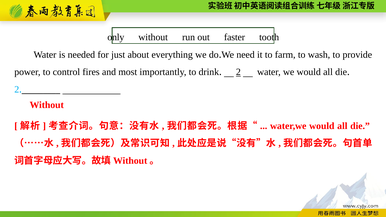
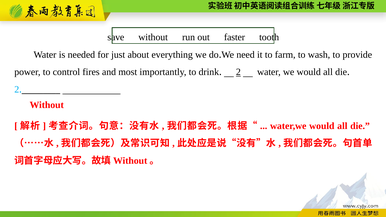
only: only -> save (116, 37)
